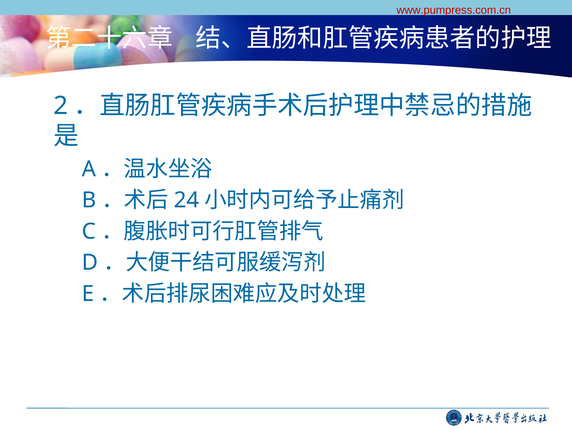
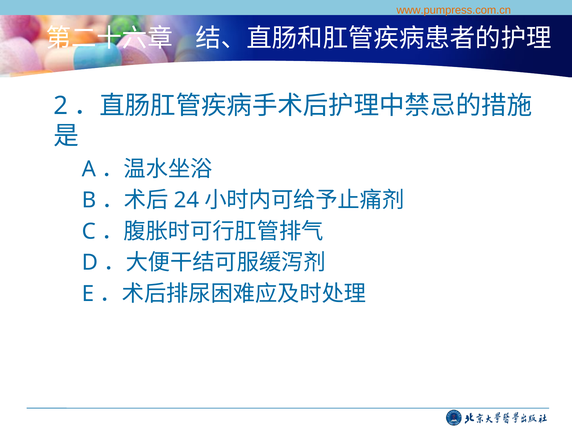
www.pumpress.com.cn colour: red -> orange (454, 10)
